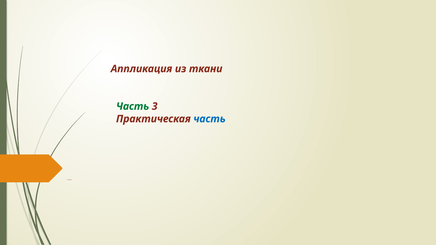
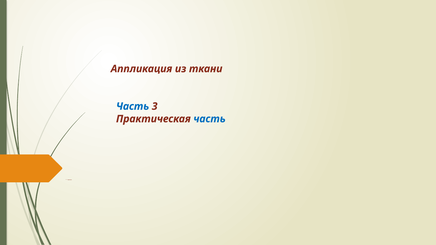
Часть colour: green -> blue (133, 106)
